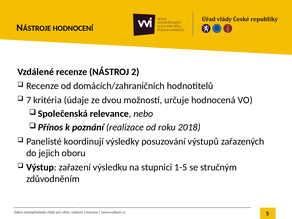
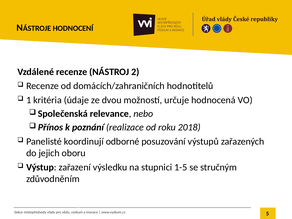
7: 7 -> 1 (29, 100)
výsledky: výsledky -> odborné (123, 141)
